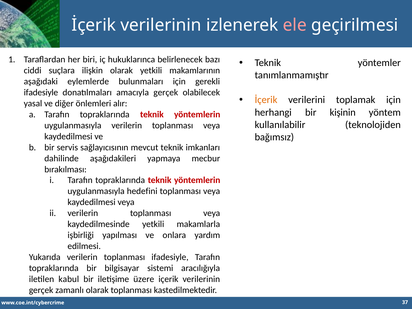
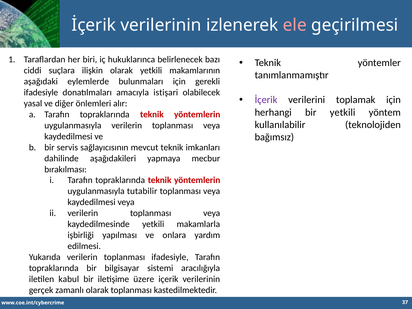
amacıyla gerçek: gerçek -> istişari (166, 92)
İçerik colour: orange -> purple (266, 100)
bir kişinin: kişinin -> yetkili (343, 112)
hedefini: hedefini -> tutabilir (142, 191)
